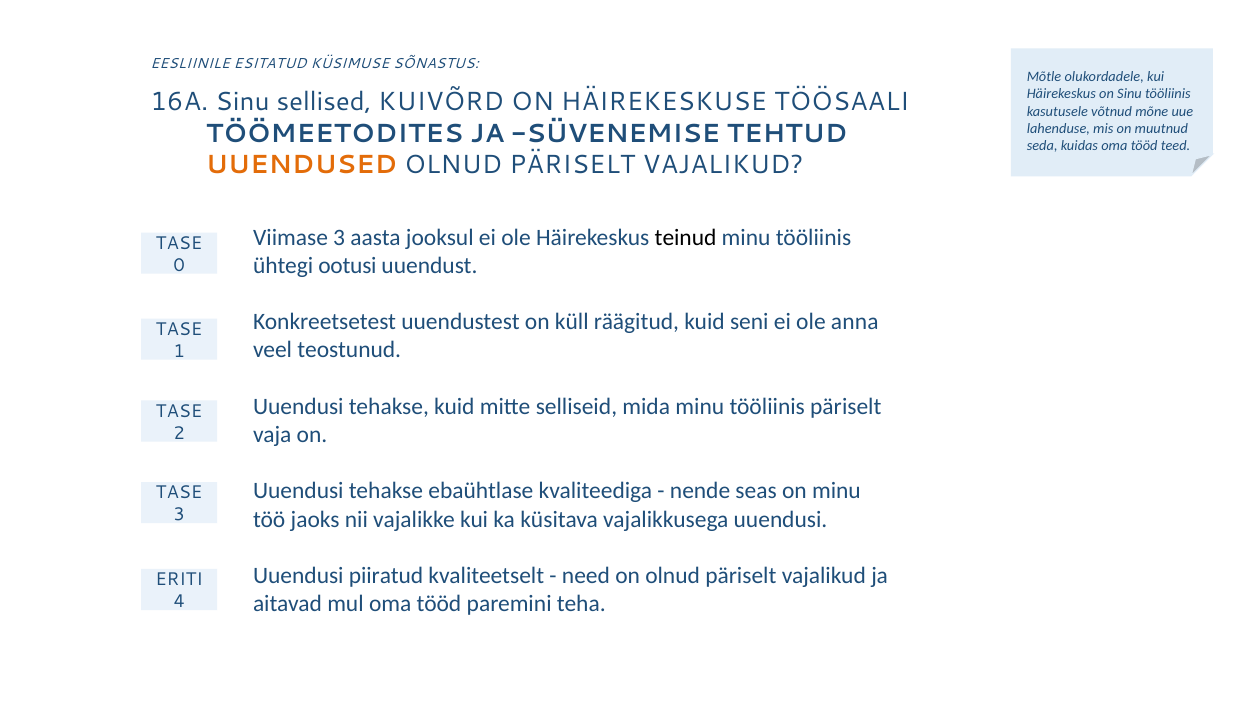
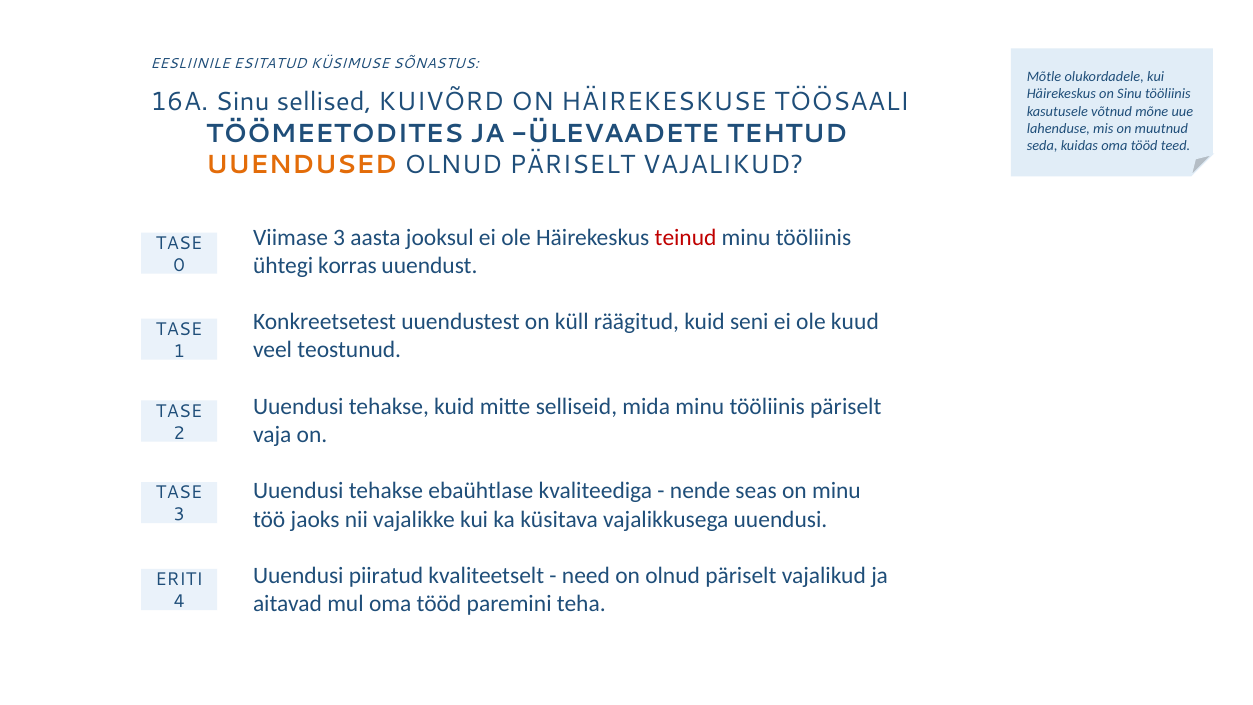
SÜVENEMISE: SÜVENEMISE -> ÜLEVAADETE (616, 133)
teinud colour: black -> red (686, 237)
ootusi: ootusi -> korras (347, 265)
anna: anna -> kuud (855, 322)
